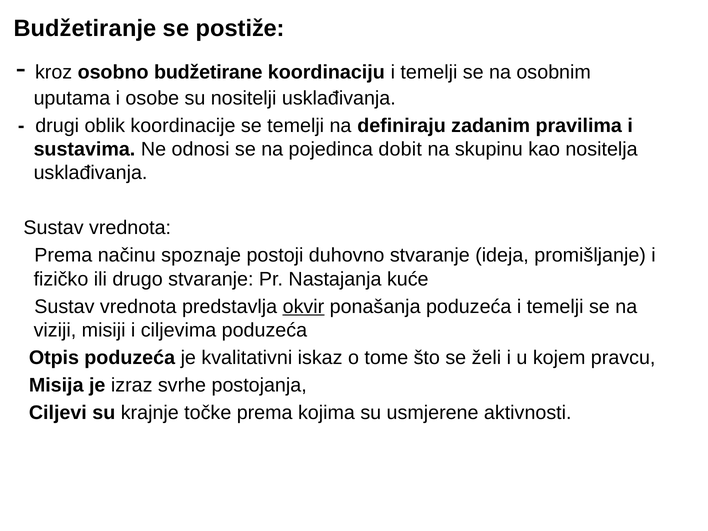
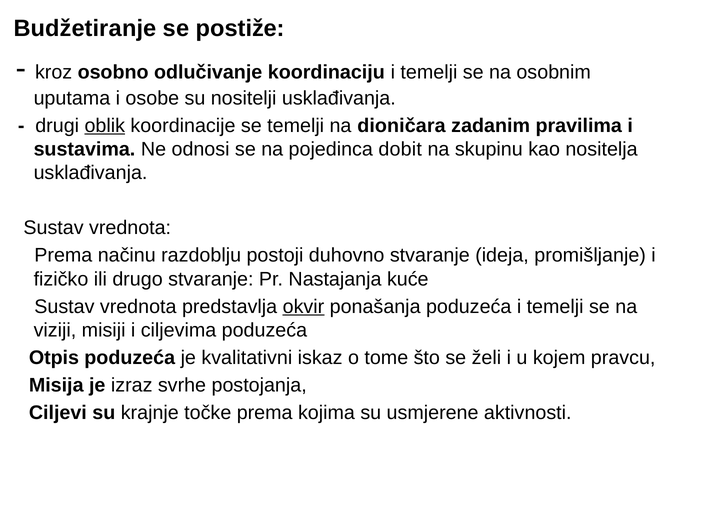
budžetirane: budžetirane -> odlučivanje (208, 72)
oblik underline: none -> present (105, 126)
definiraju: definiraju -> dioničara (401, 126)
spoznaje: spoznaje -> razdoblju (201, 255)
